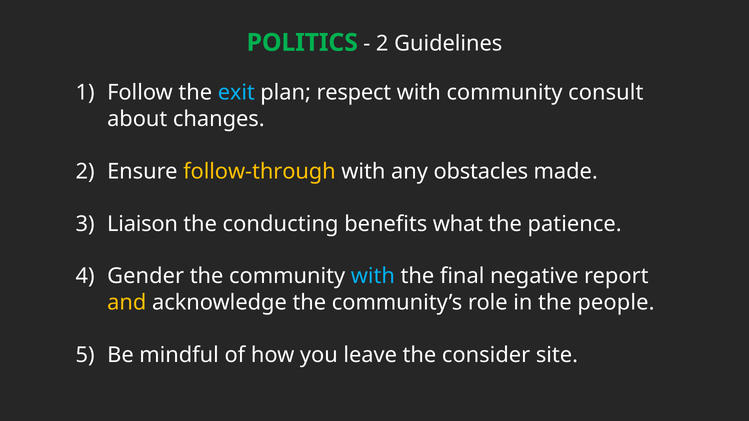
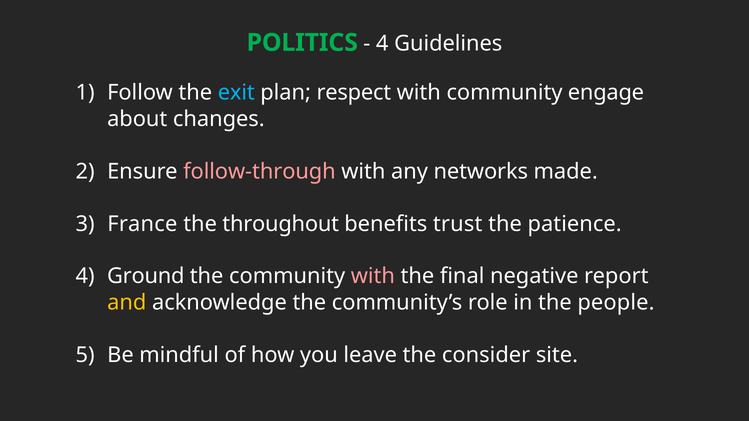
2: 2 -> 4 (382, 44)
consult: consult -> engage (606, 93)
follow-through colour: yellow -> pink (259, 172)
obstacles: obstacles -> networks (481, 172)
Liaison: Liaison -> France (142, 224)
conducting: conducting -> throughout (281, 224)
what: what -> trust (458, 224)
Gender: Gender -> Ground (146, 276)
with colour: light blue -> pink (373, 276)
